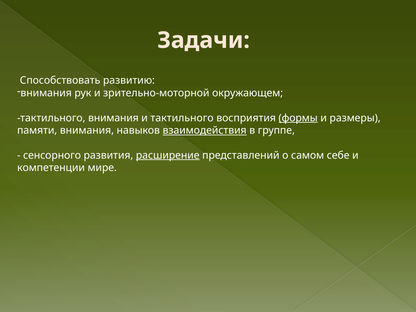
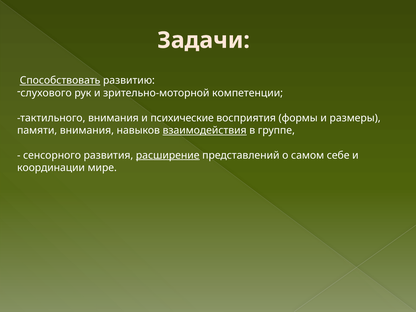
Способствовать underline: none -> present (60, 81)
внимания: внимания -> слухового (46, 93)
окружающем: окружающем -> компетенции (248, 93)
и тактильного: тактильного -> психические (182, 118)
формы underline: present -> none (298, 118)
компетенции: компетенции -> координации (51, 168)
